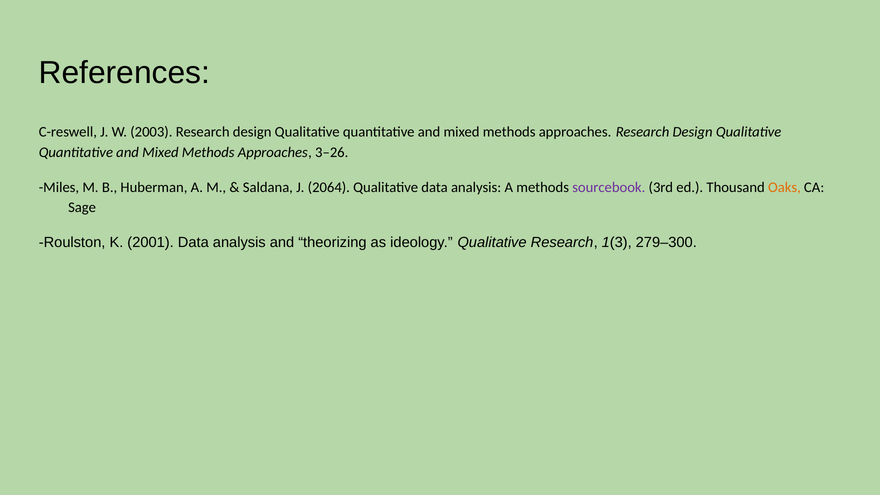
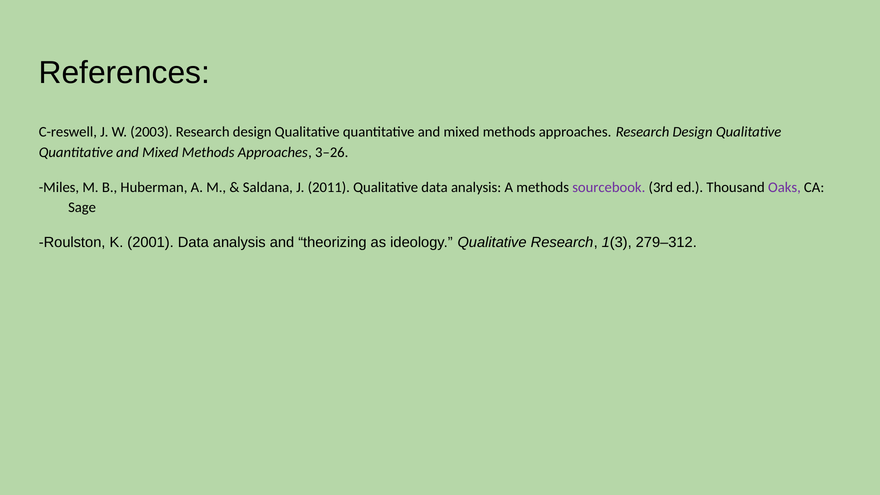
2064: 2064 -> 2011 (329, 187)
Oaks colour: orange -> purple (784, 187)
279–300: 279–300 -> 279–312 (666, 242)
